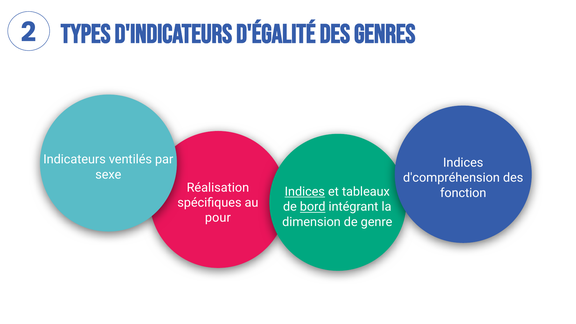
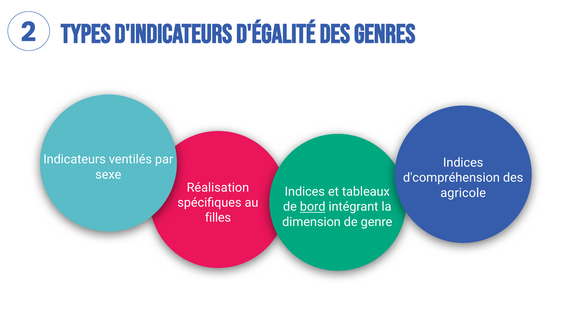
Indices underline: present -> none (305, 192)
fonction: fonction -> agricole (463, 193)
pour: pour -> filles (218, 218)
